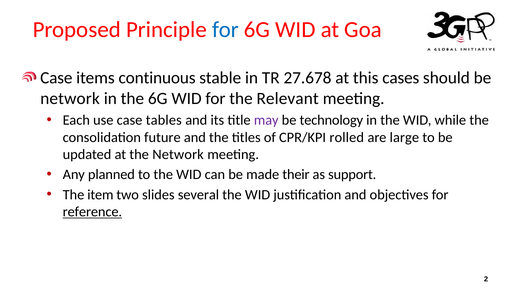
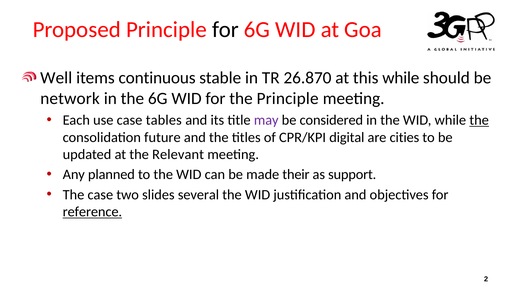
for colour: blue -> black (225, 30)
Case: Case -> Well (56, 78)
27.678: 27.678 -> 26.870 (307, 78)
this cases: cases -> while (401, 78)
the Relevant: Relevant -> Principle (288, 99)
technology: technology -> considered (331, 120)
the underline: none -> present (479, 120)
rolled: rolled -> digital (347, 137)
large: large -> cities (404, 137)
the Network: Network -> Relevant (178, 155)
The item: item -> case (100, 195)
